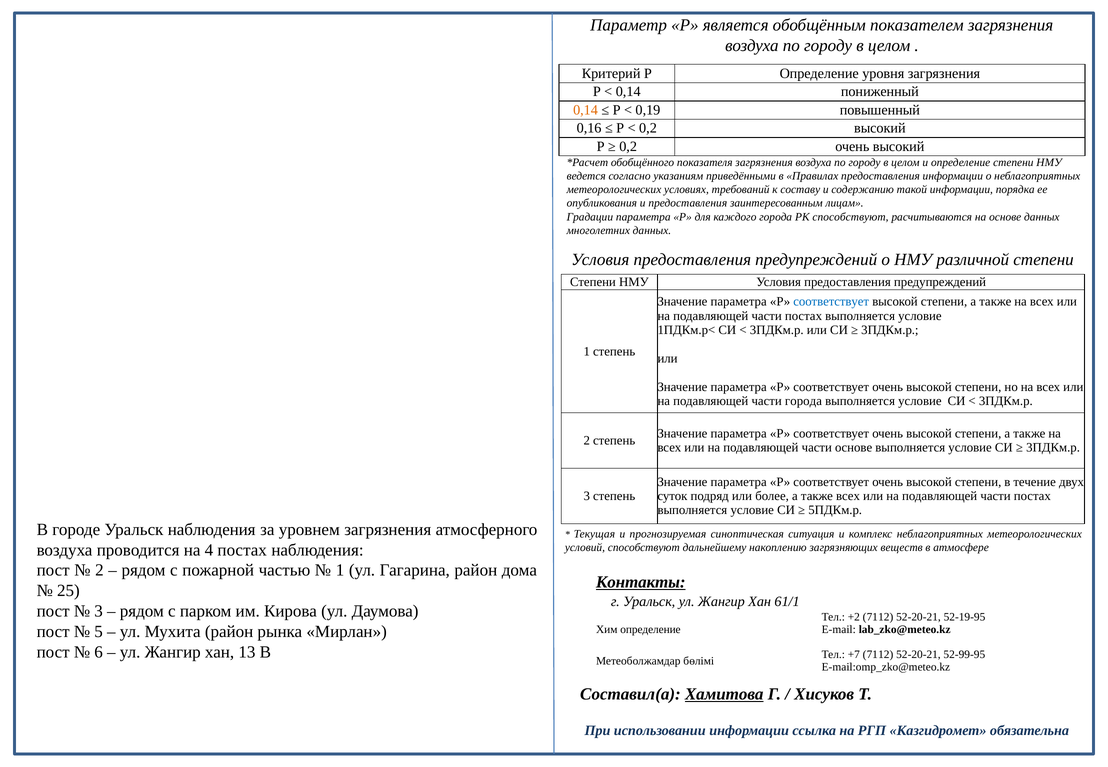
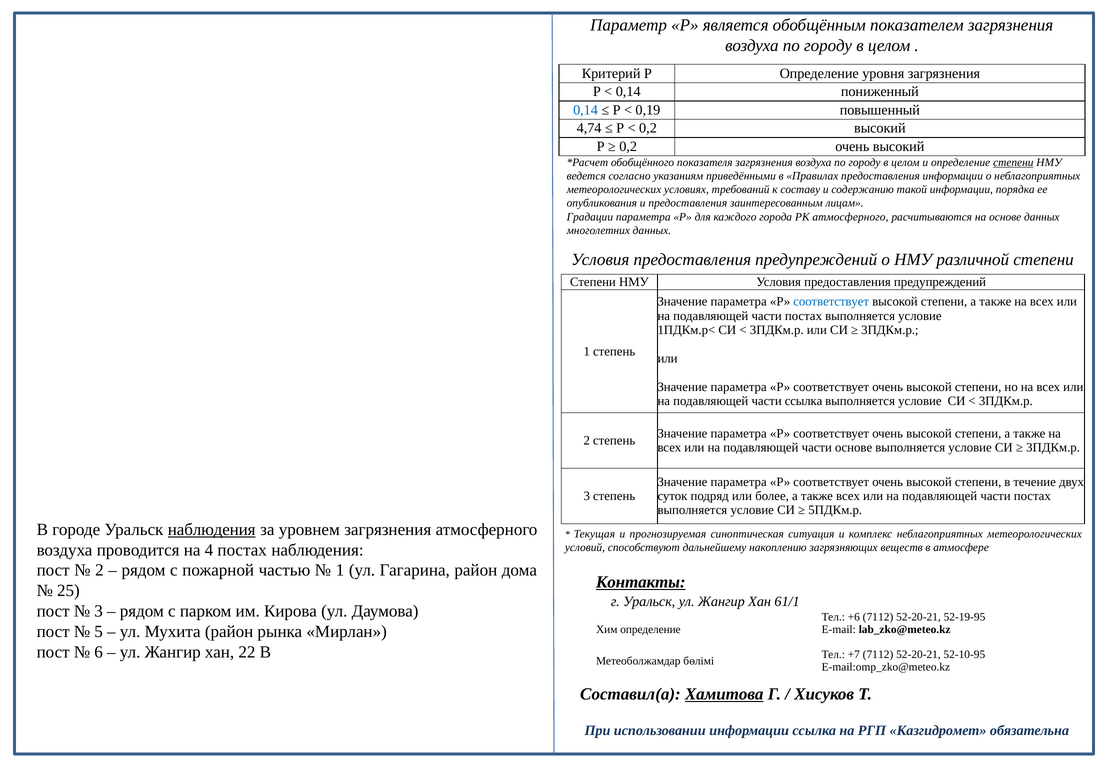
0,14 colour: orange -> blue (586, 110)
0,16: 0,16 -> 4,74 (589, 128)
степени underline: none -> present (1013, 162)
РК способствуют: способствуют -> атмосферного (850, 217)
части города: города -> ссылка (804, 401)
наблюдения underline: none -> present (212, 530)
+2: +2 -> +6 (854, 617)
13: 13 -> 22 (247, 652)
52-99-95: 52-99-95 -> 52-10-95 (964, 655)
